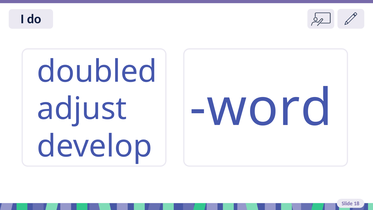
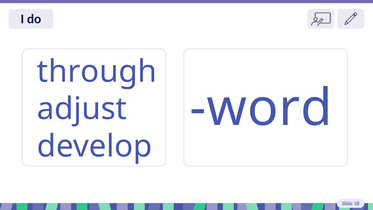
doubled: doubled -> through (97, 72)
